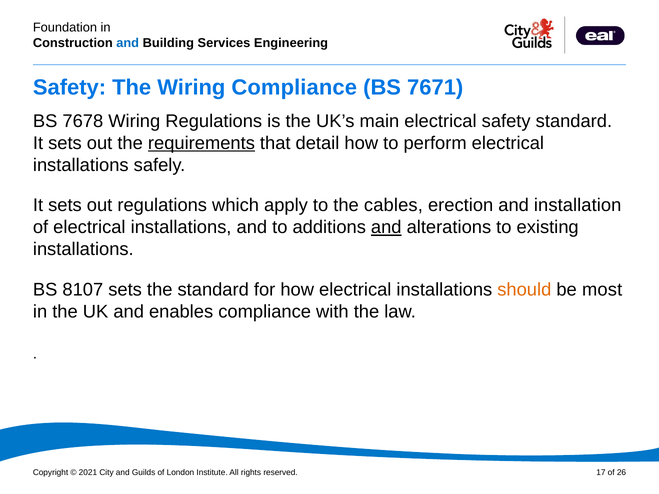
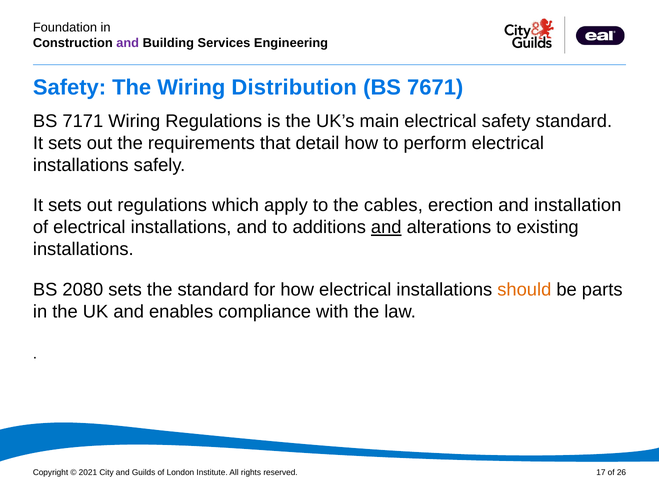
and colour: blue -> purple (128, 43)
Wiring Compliance: Compliance -> Distribution (294, 87)
7678: 7678 -> 7171 (83, 121)
requirements underline: present -> none (201, 143)
8107: 8107 -> 2080 (83, 290)
most: most -> parts (602, 290)
